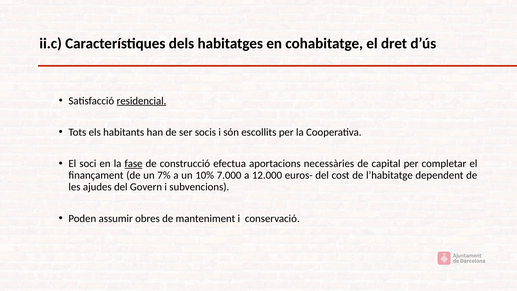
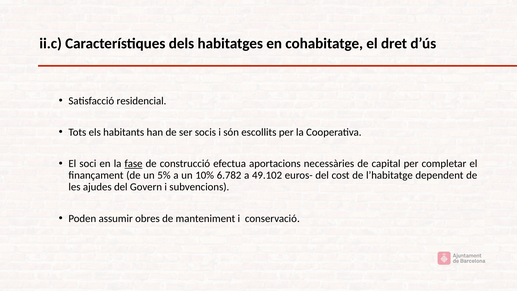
residencial underline: present -> none (141, 101)
7%: 7% -> 5% (164, 175)
7.000: 7.000 -> 6.782 (229, 175)
12.000: 12.000 -> 49.102 (267, 175)
